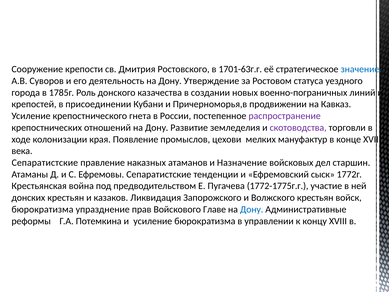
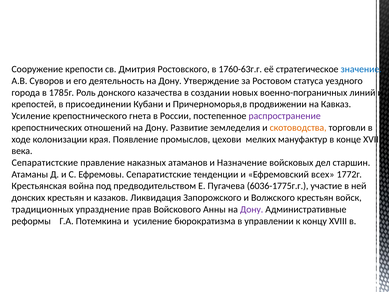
1701-63г.г: 1701-63г.г -> 1760-63г.г (240, 69)
скотоводства colour: purple -> orange (298, 128)
сыск: сыск -> всех (323, 174)
1772-1775г.г: 1772-1775г.г -> 6036-1775г.г (278, 186)
бюрократизма: бюрократизма -> традиционных (42, 209)
Главе: Главе -> Анны (214, 209)
Дону colour: blue -> purple (252, 209)
